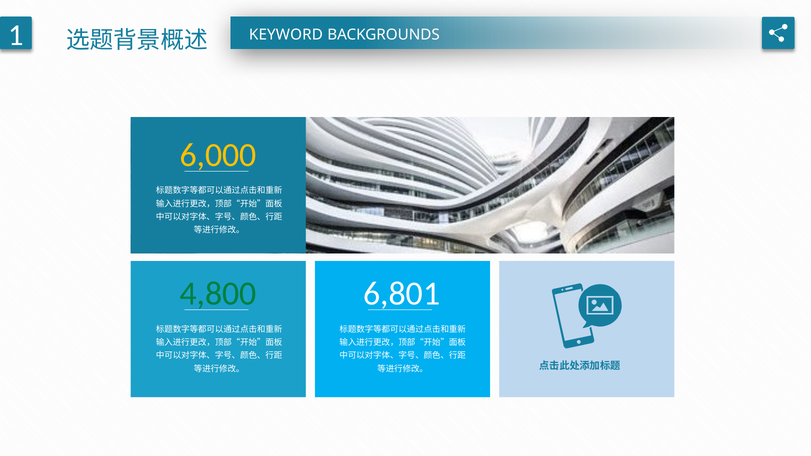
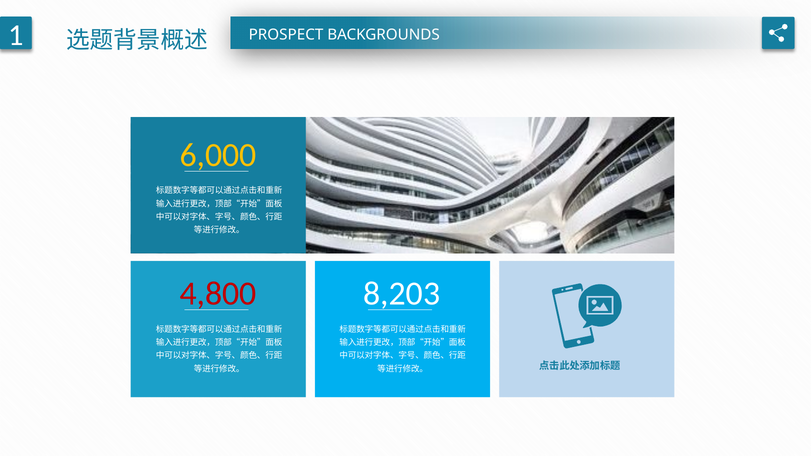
KEYWORD: KEYWORD -> PROSPECT (286, 35)
4,800 colour: green -> red (218, 294)
6,801: 6,801 -> 8,203 (402, 294)
